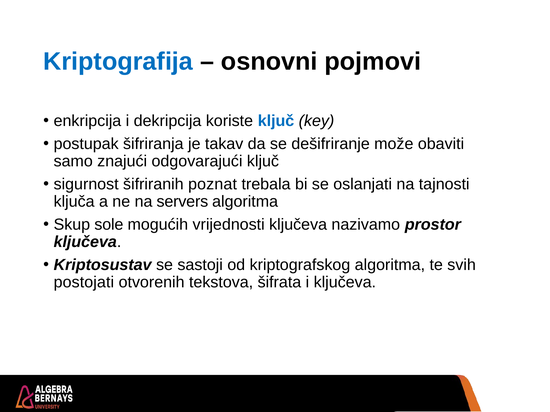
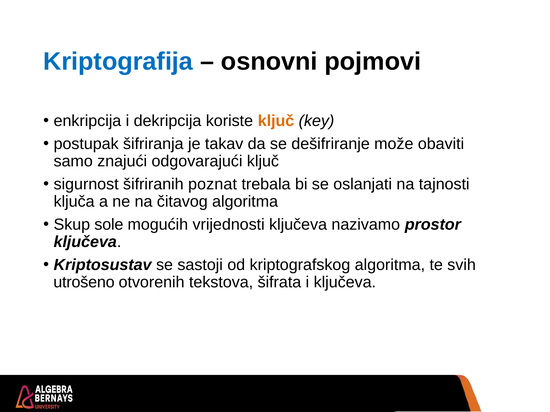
ključ colour: blue -> orange (276, 121)
servers: servers -> čitavog (182, 202)
postojati: postojati -> utrošeno (84, 283)
